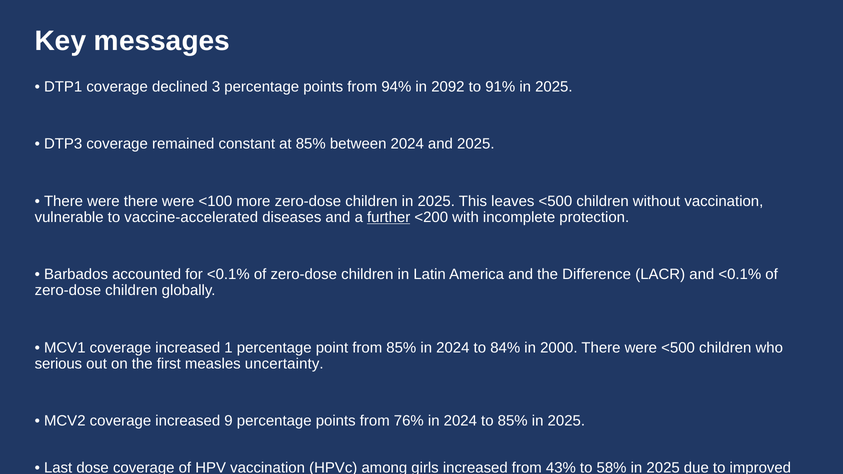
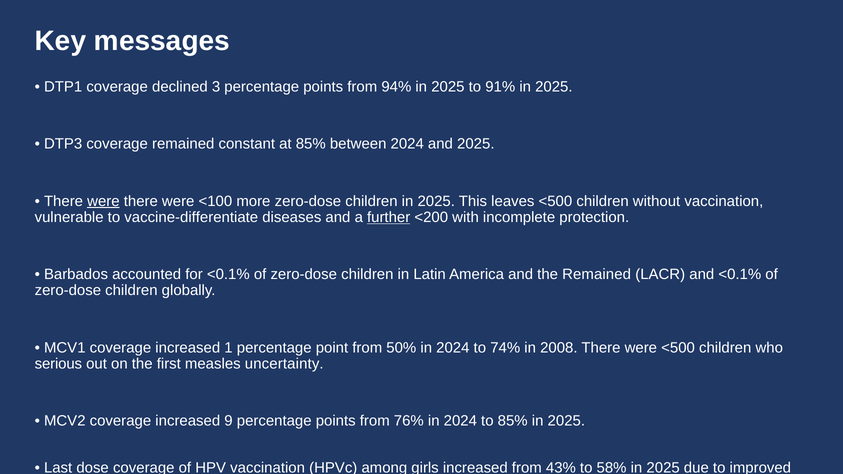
94% in 2092: 2092 -> 2025 (448, 87)
were underline: none -> present (103, 201)
vaccine-accelerated: vaccine-accelerated -> vaccine-differentiate (191, 217)
the Difference: Difference -> Remained (597, 275)
from 85%: 85% -> 50% (401, 348)
84%: 84% -> 74% (505, 348)
2000: 2000 -> 2008 (559, 348)
